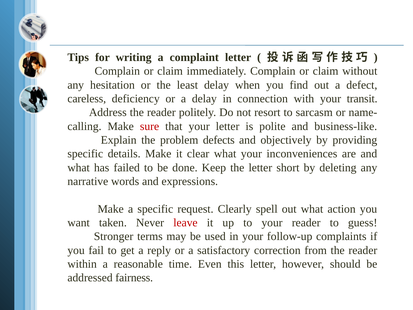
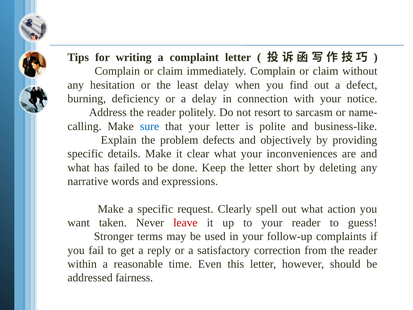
careless: careless -> burning (87, 99)
transit: transit -> notice (362, 99)
sure colour: red -> blue (150, 126)
